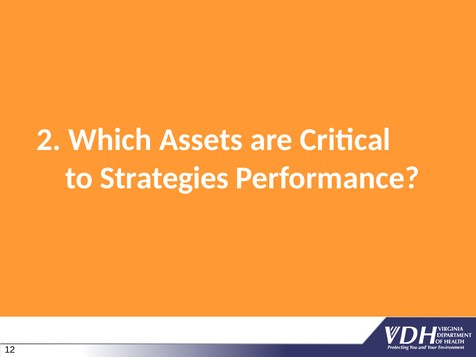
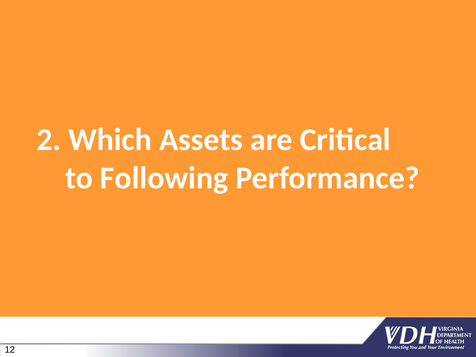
Strategies: Strategies -> Following (164, 178)
